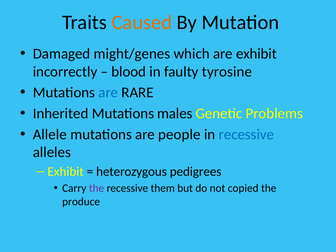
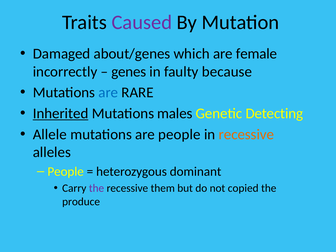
Caused colour: orange -> purple (142, 22)
might/genes: might/genes -> about/genes (132, 54)
are exhibit: exhibit -> female (256, 54)
blood: blood -> genes (129, 72)
tyrosine: tyrosine -> because (227, 72)
Inherited underline: none -> present (61, 113)
Problems: Problems -> Detecting (274, 113)
recessive colour: blue -> orange (246, 134)
Exhibit: Exhibit -> People (66, 172)
pedigrees: pedigrees -> dominant (196, 172)
